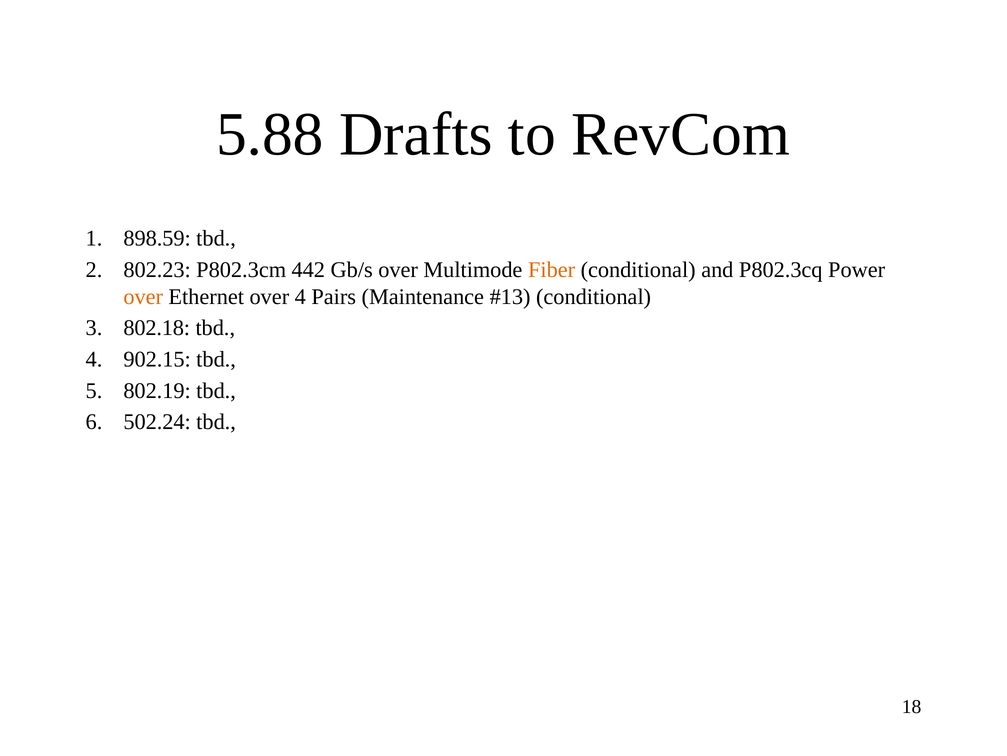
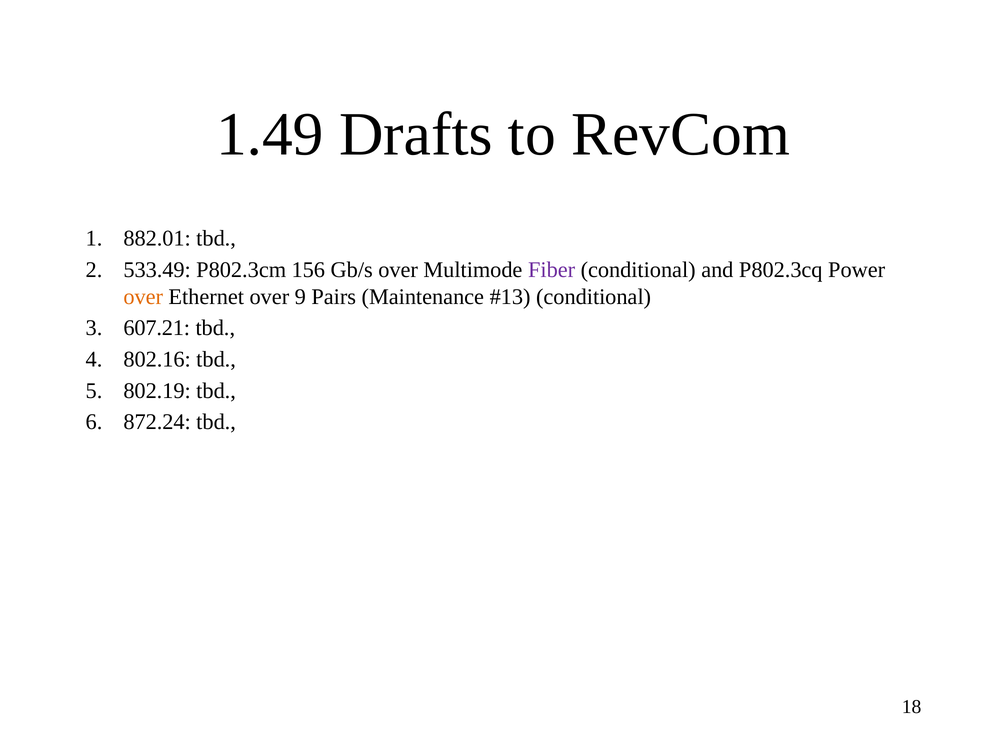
5.88: 5.88 -> 1.49 (270, 134)
898.59: 898.59 -> 882.01 (157, 238)
802.23: 802.23 -> 533.49 (157, 270)
442: 442 -> 156 (308, 270)
Fiber colour: orange -> purple (552, 270)
over 4: 4 -> 9 (300, 296)
802.18: 802.18 -> 607.21 (157, 328)
902.15: 902.15 -> 802.16 (157, 359)
502.24: 502.24 -> 872.24 (157, 422)
